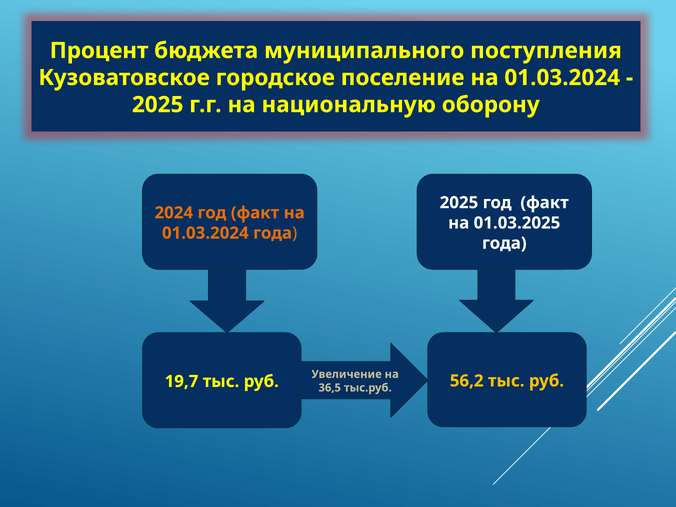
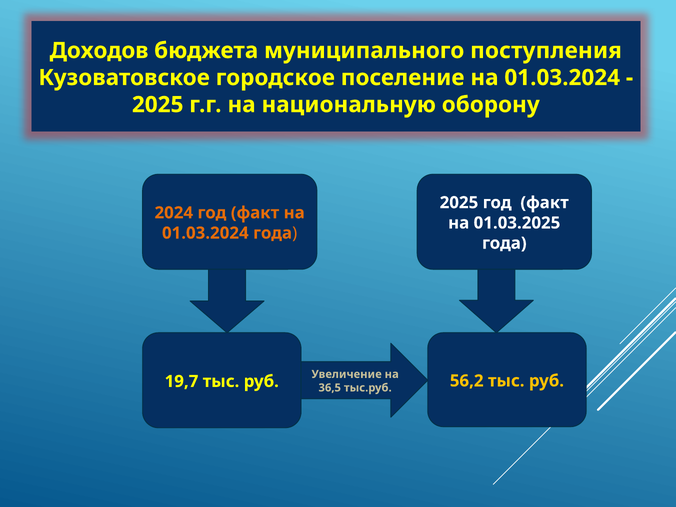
Процент: Процент -> Доходов (99, 51)
